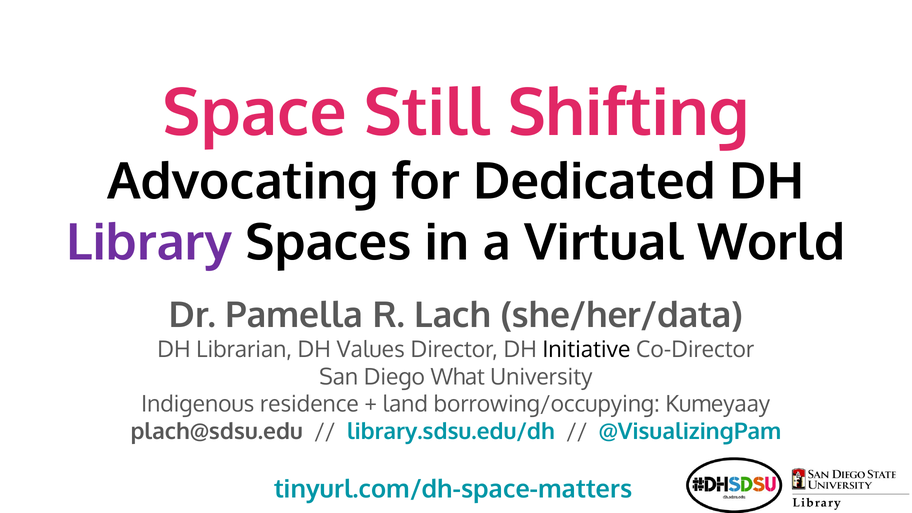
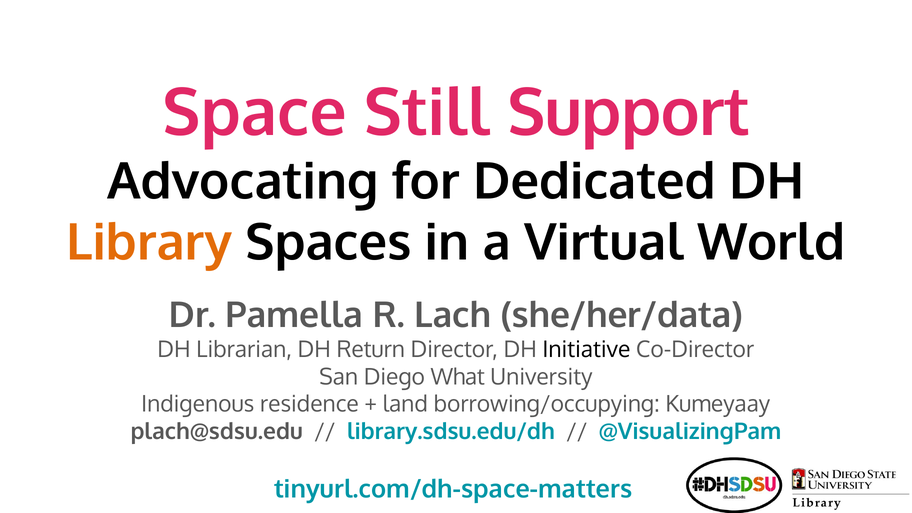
Shifting: Shifting -> Support (629, 113)
Library colour: purple -> orange (149, 243)
Values: Values -> Return (371, 350)
